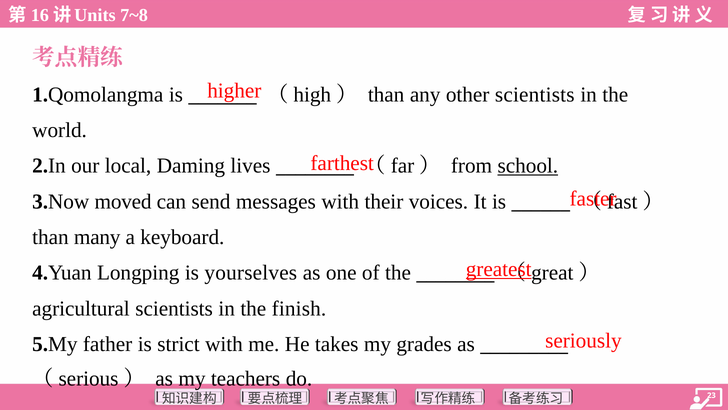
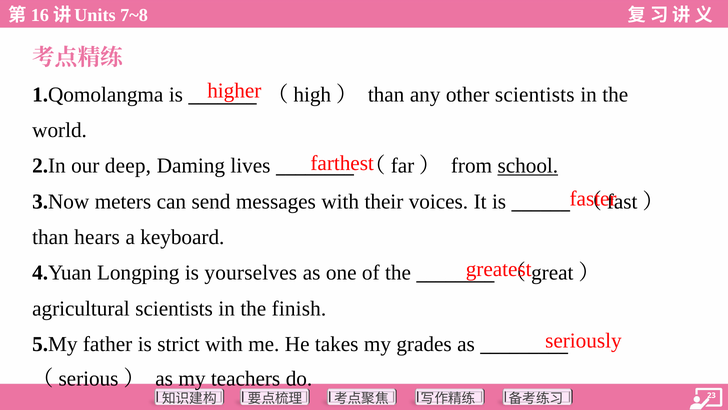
local: local -> deep (128, 166)
moved: moved -> meters (123, 201)
many: many -> hears (97, 237)
greatest underline: present -> none (499, 269)
